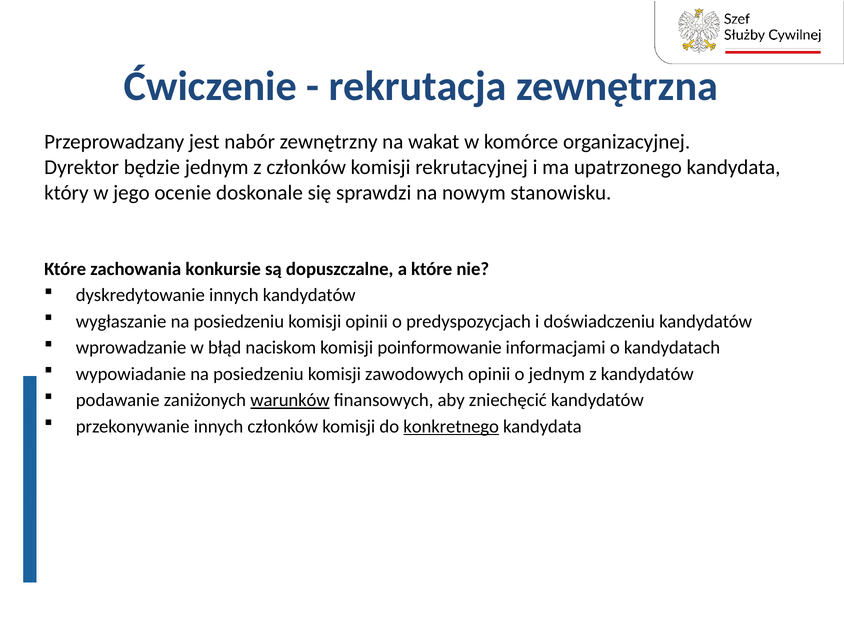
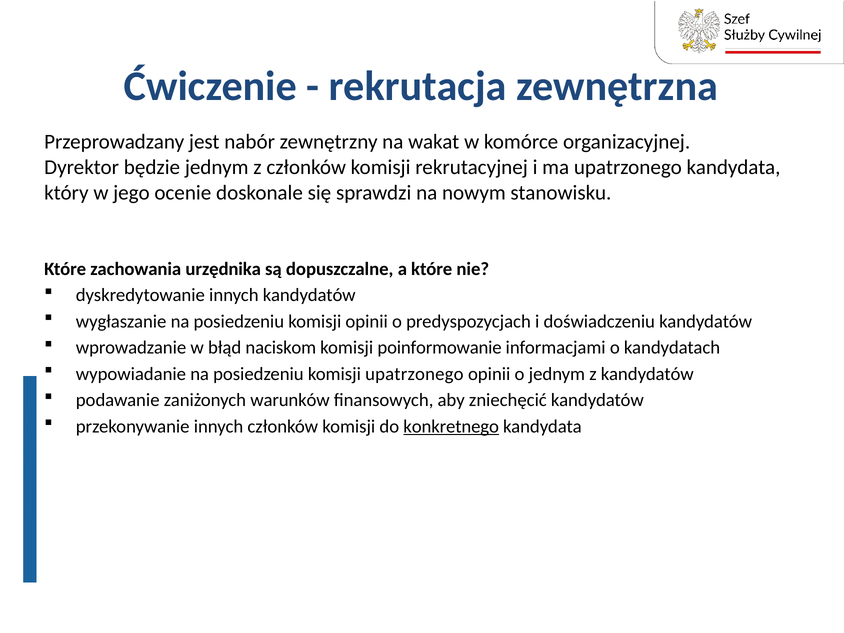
konkursie: konkursie -> urzędnika (223, 269)
komisji zawodowych: zawodowych -> upatrzonego (414, 374)
warunków underline: present -> none (290, 400)
